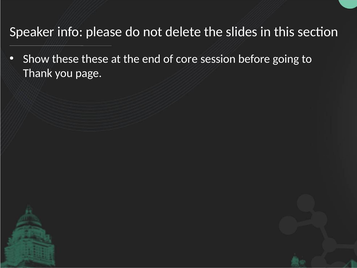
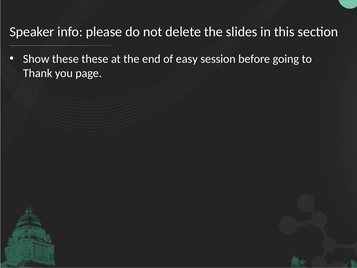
core: core -> easy (187, 59)
